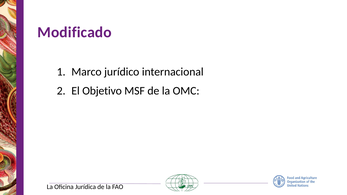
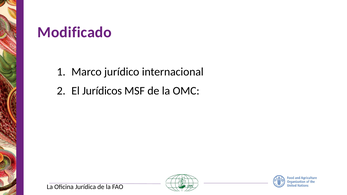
Objetivo: Objetivo -> Jurídicos (102, 91)
